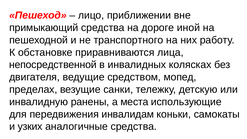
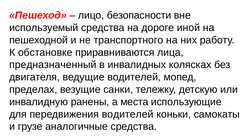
приближении: приближении -> безопасности (139, 15)
примыкающий: примыкающий -> используемый (44, 28)
непосредственной: непосредственной -> предназначенный (53, 65)
ведущие средством: средством -> водителей (134, 77)
передвижения инвалидам: инвалидам -> водителей (128, 114)
узких: узких -> грузе (30, 127)
